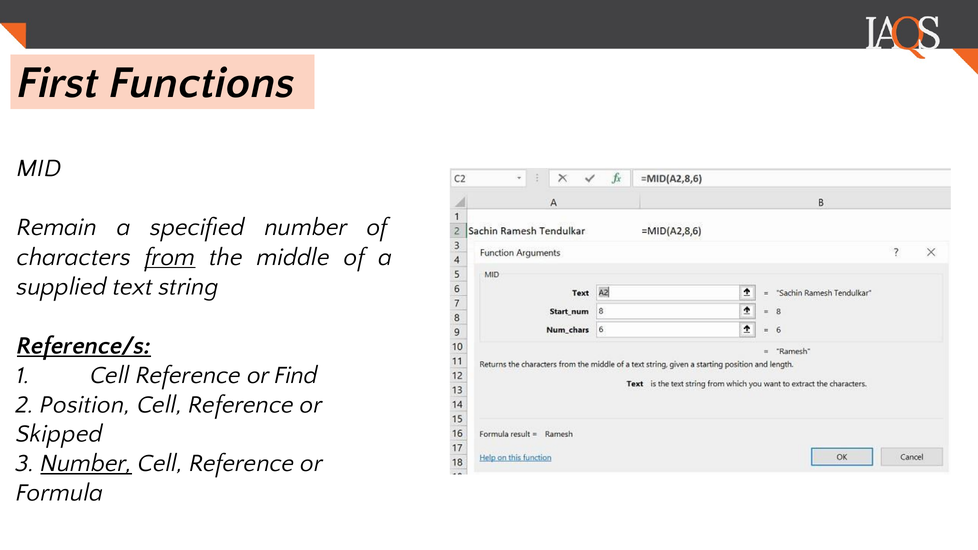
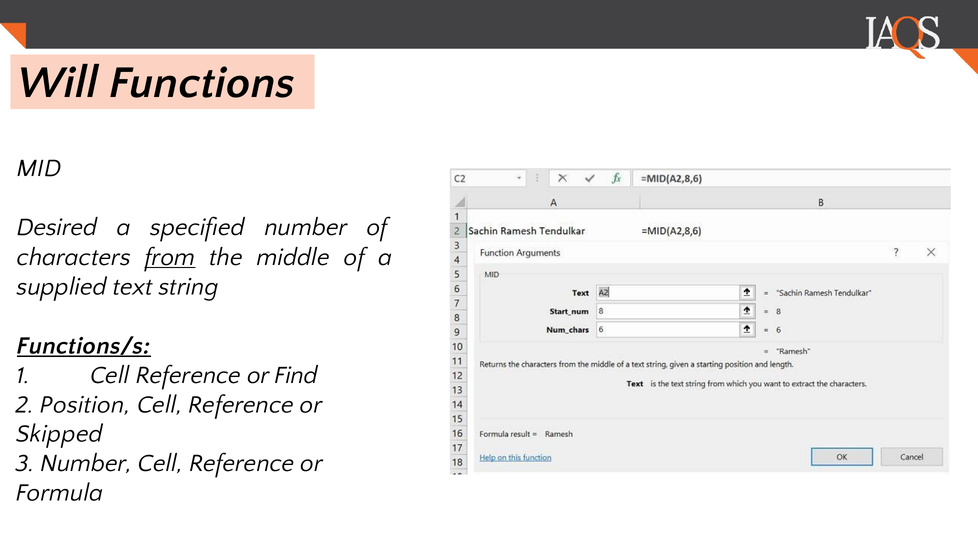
First: First -> Will (58, 82)
Remain: Remain -> Desired (57, 227)
Reference/s: Reference/s -> Functions/s (84, 346)
Number underline: present -> none (86, 463)
